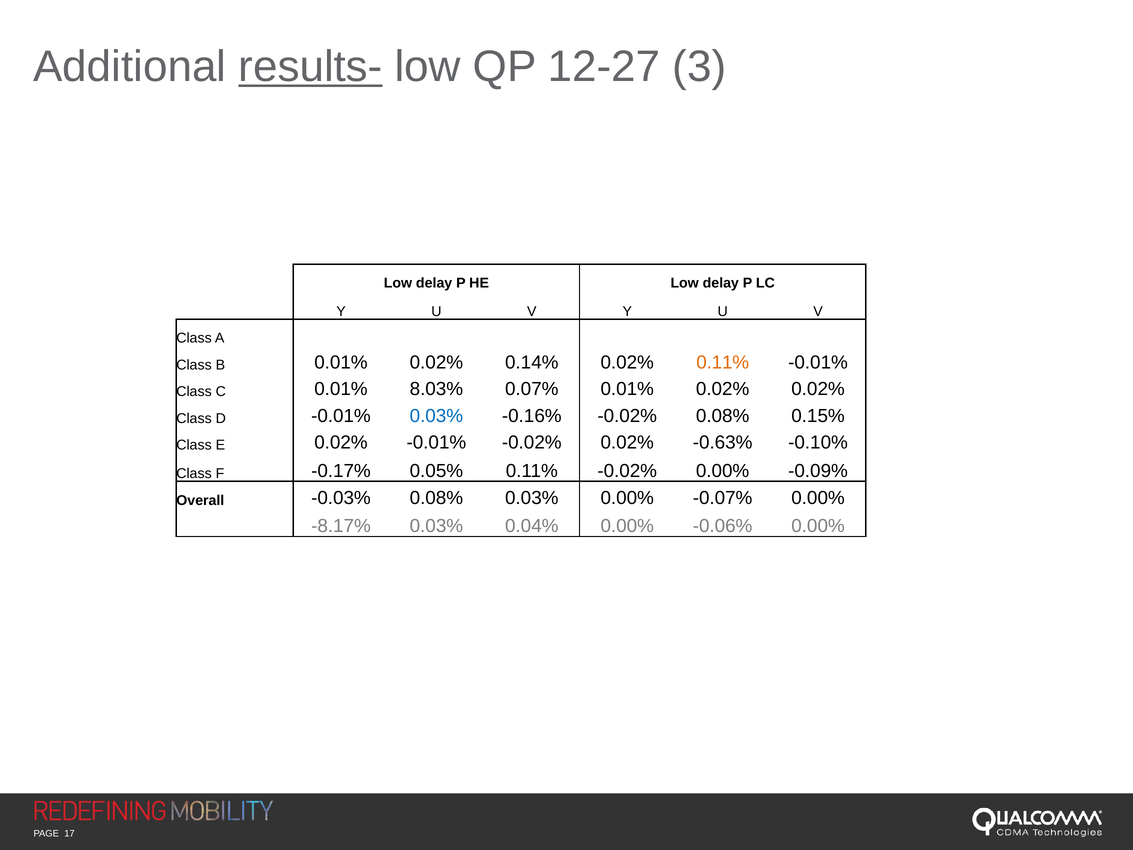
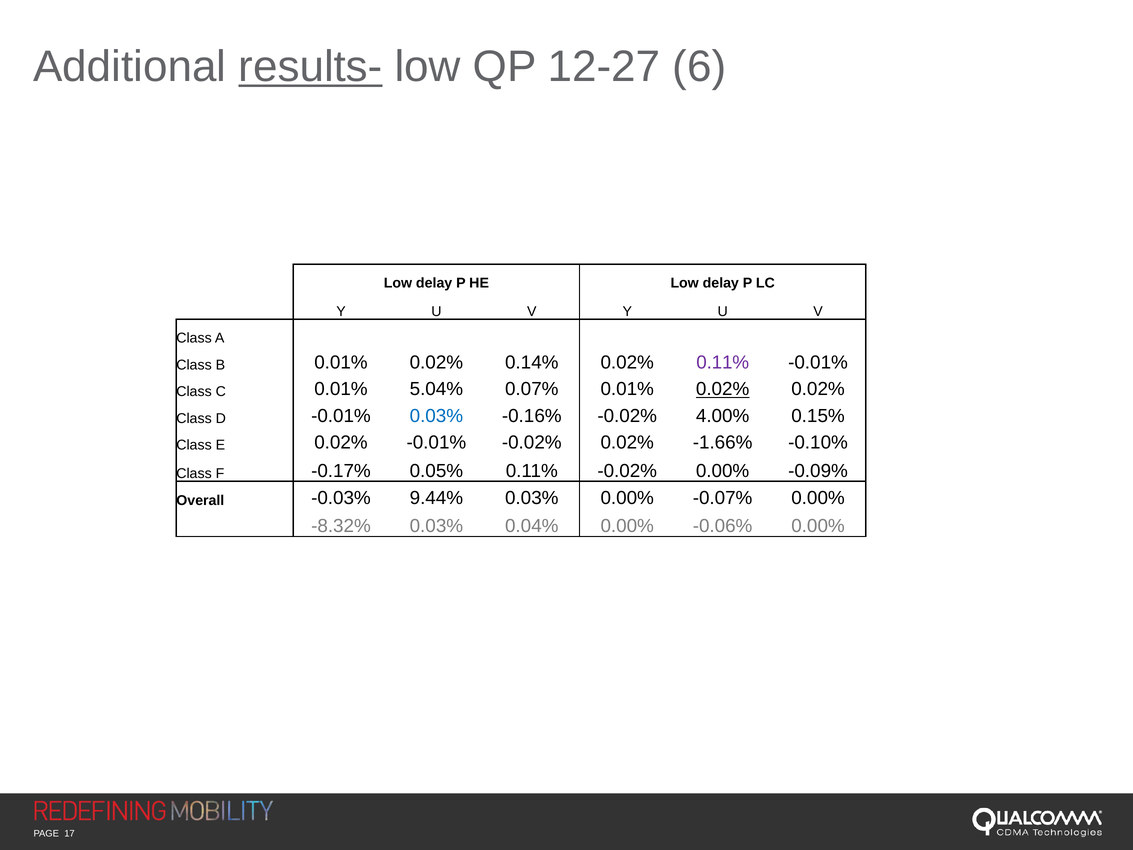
3: 3 -> 6 (699, 67)
0.11% colour: orange -> purple (723, 362)
8.03%: 8.03% -> 5.04% (436, 389)
0.02% underline: none -> present (723, 389)
-0.02% 0.08%: 0.08% -> 4.00% (723, 416)
-0.63%: -0.63% -> -1.66% (723, 443)
-0.03% 0.08%: 0.08% -> 9.44% (436, 498)
-8.17%: -8.17% -> -8.32% (341, 526)
